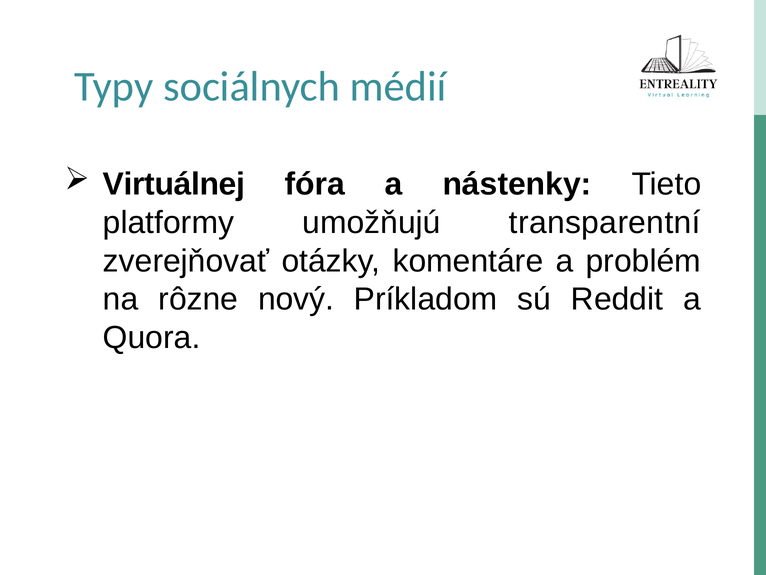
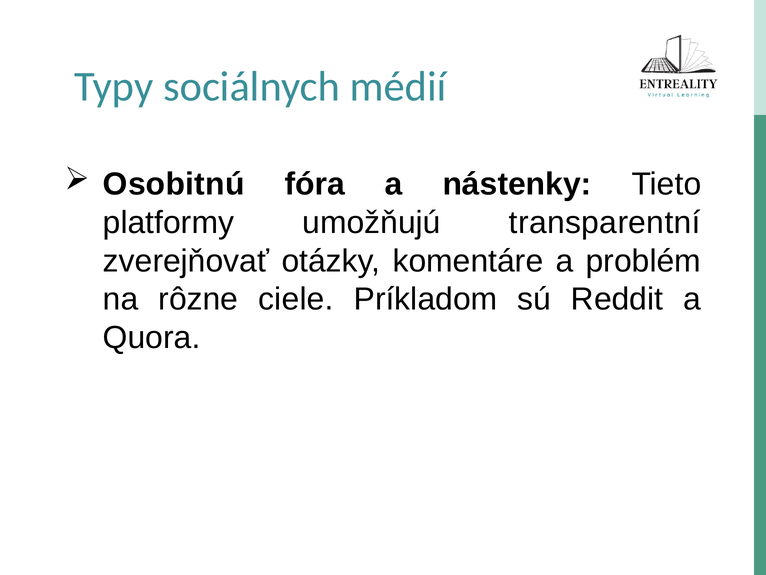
Virtuálnej: Virtuálnej -> Osobitnú (174, 184)
nový: nový -> ciele (296, 299)
